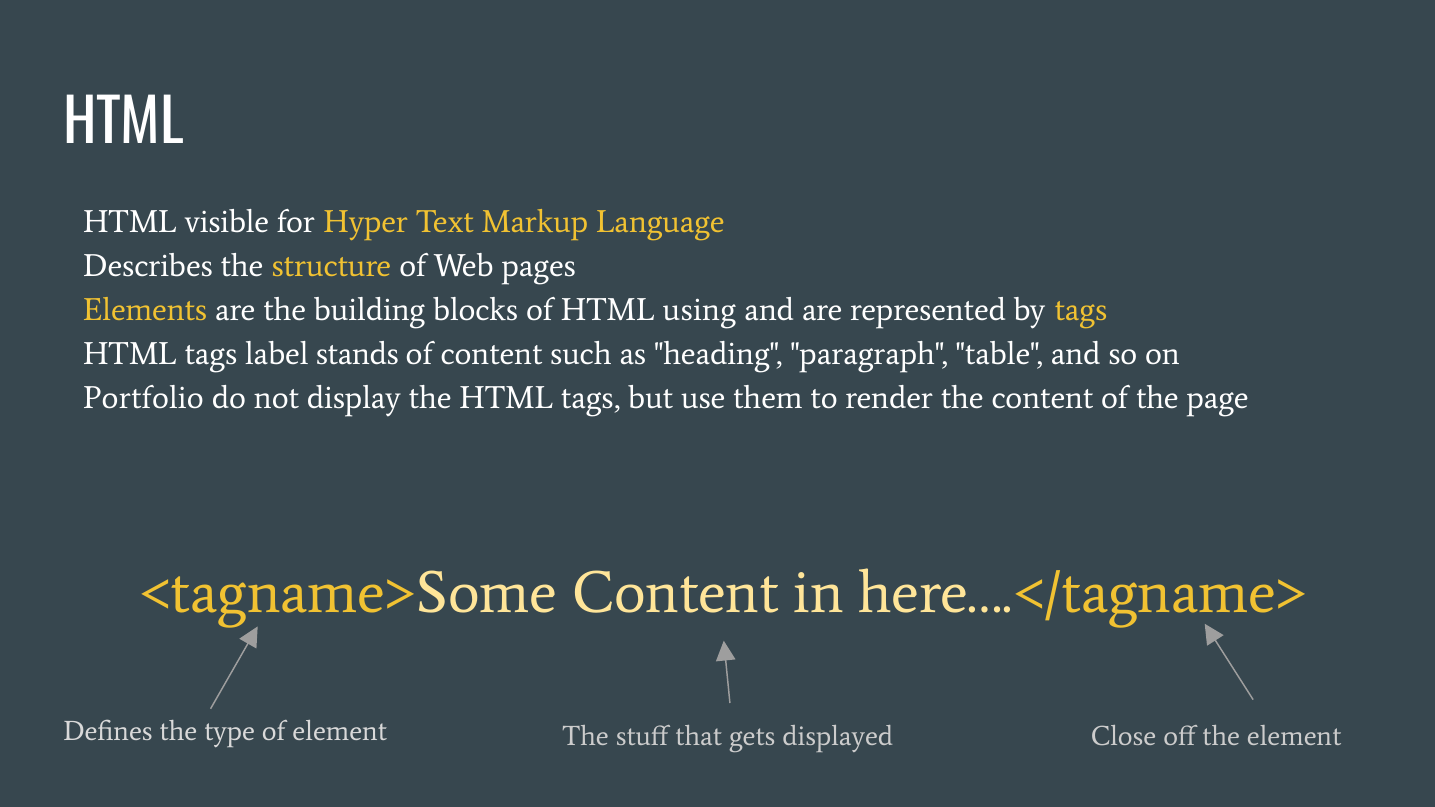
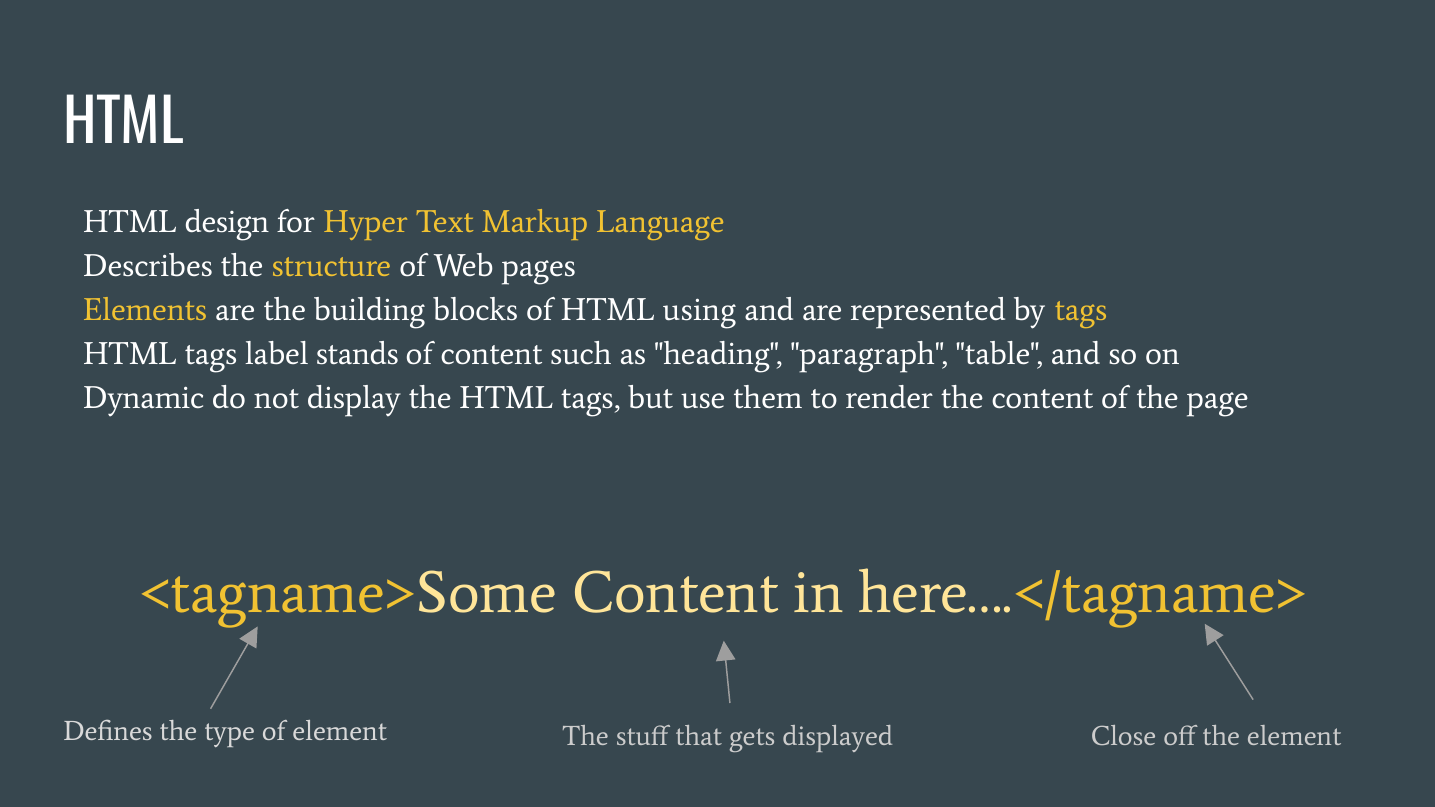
visible: visible -> design (227, 222)
Portfolio: Portfolio -> Dynamic (144, 398)
